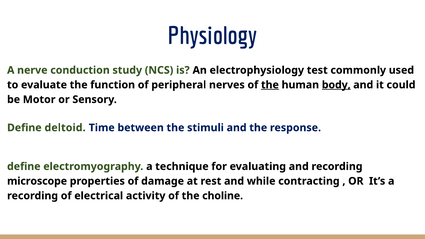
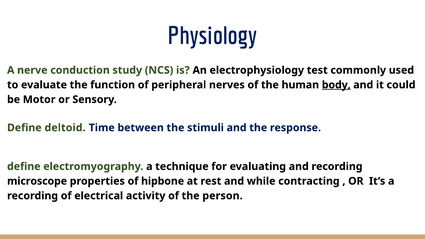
the underline: present -> none (270, 85)
damage: damage -> hipbone (163, 181)
choline: choline -> person (223, 196)
